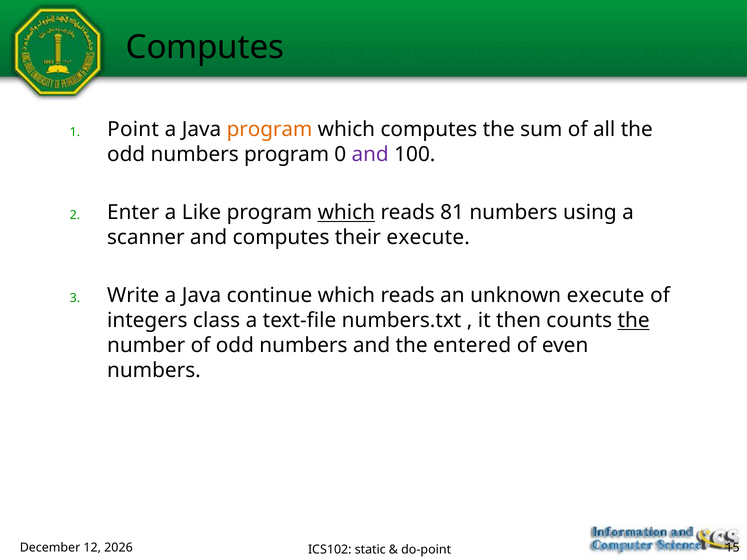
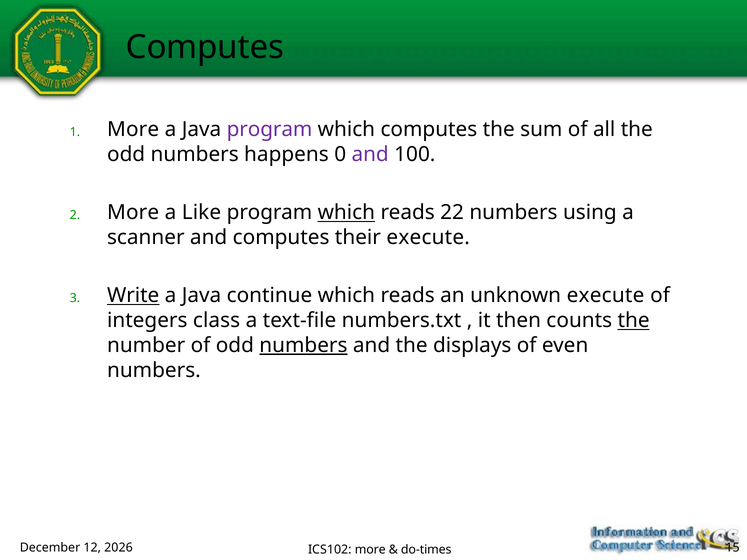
Point: Point -> More (133, 130)
program colour: orange -> purple (270, 130)
numbers program: program -> happens (286, 155)
Enter: Enter -> More (133, 213)
81: 81 -> 22 (452, 213)
Write underline: none -> present (133, 296)
numbers underline: none -> present (303, 346)
entered: entered -> displays (472, 346)
ICS102 static: static -> more (370, 550)
do-point: do-point -> do-times (426, 550)
